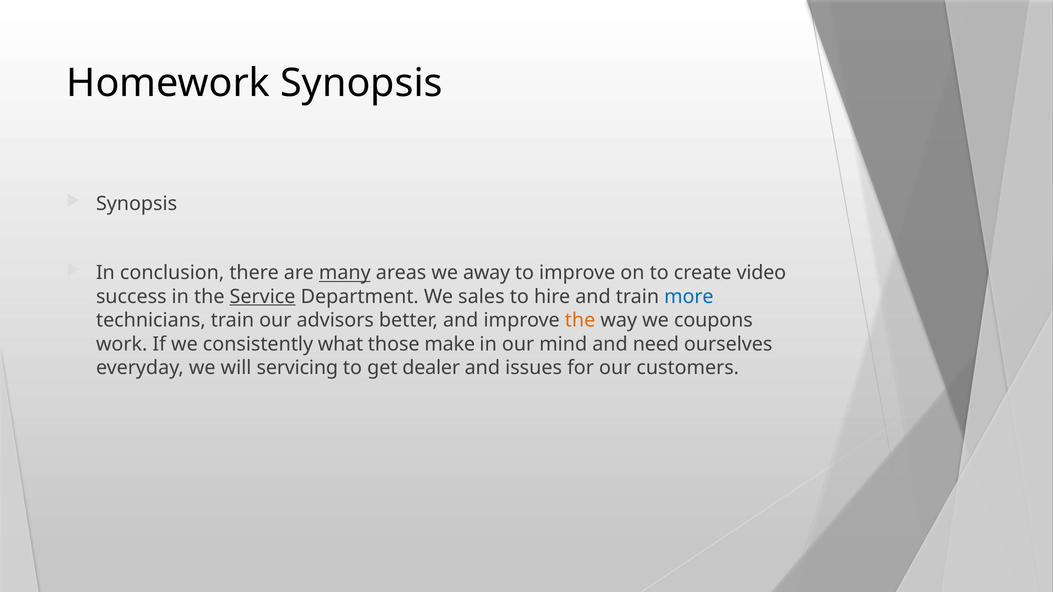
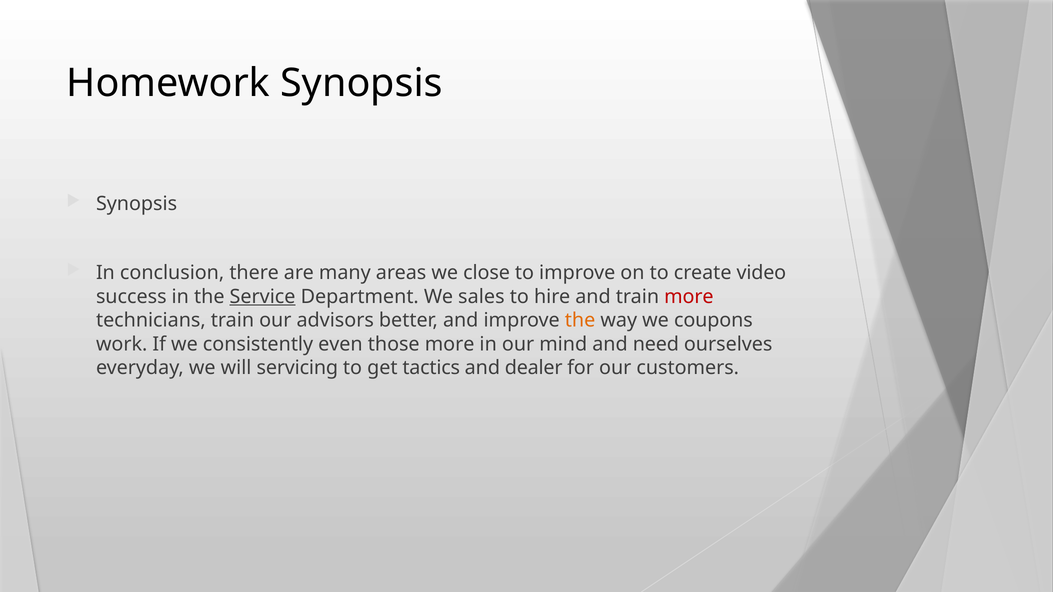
many underline: present -> none (345, 273)
away: away -> close (487, 273)
more colour: blue -> red (689, 297)
what: what -> even (340, 344)
those make: make -> more (450, 344)
dealer: dealer -> tactics (431, 368)
issues: issues -> dealer (534, 368)
